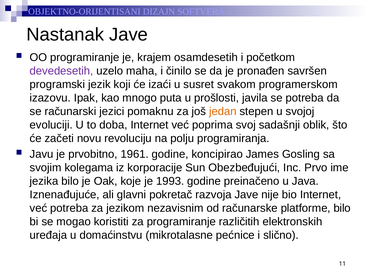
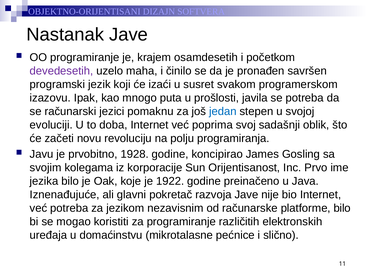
jedan colour: orange -> blue (223, 111)
1961: 1961 -> 1928 (135, 154)
Obezbeđujući: Obezbeđujući -> Orijentisanost (244, 168)
1993: 1993 -> 1922 (170, 181)
